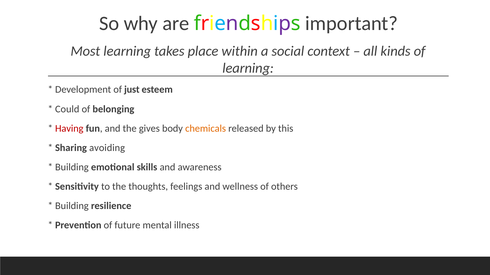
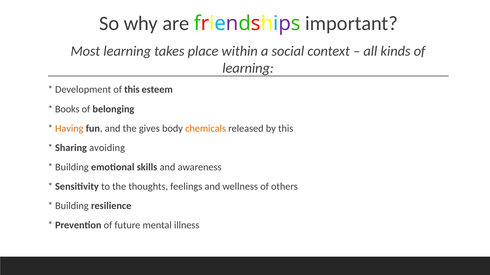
of just: just -> this (132, 90)
Could: Could -> Books (67, 109)
Having colour: red -> orange (69, 129)
